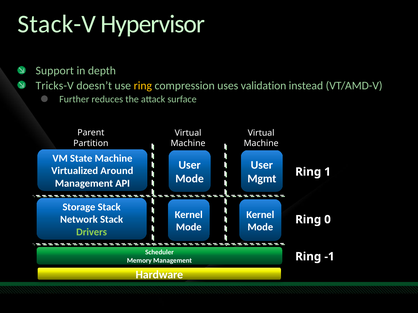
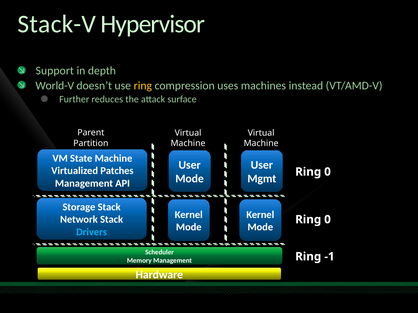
Tricks-V: Tricks-V -> World-V (55, 86)
validation: validation -> machines (263, 86)
Around: Around -> Patches (117, 171)
1: 1 -> 0 (328, 172)
Drivers colour: light green -> light blue (92, 232)
